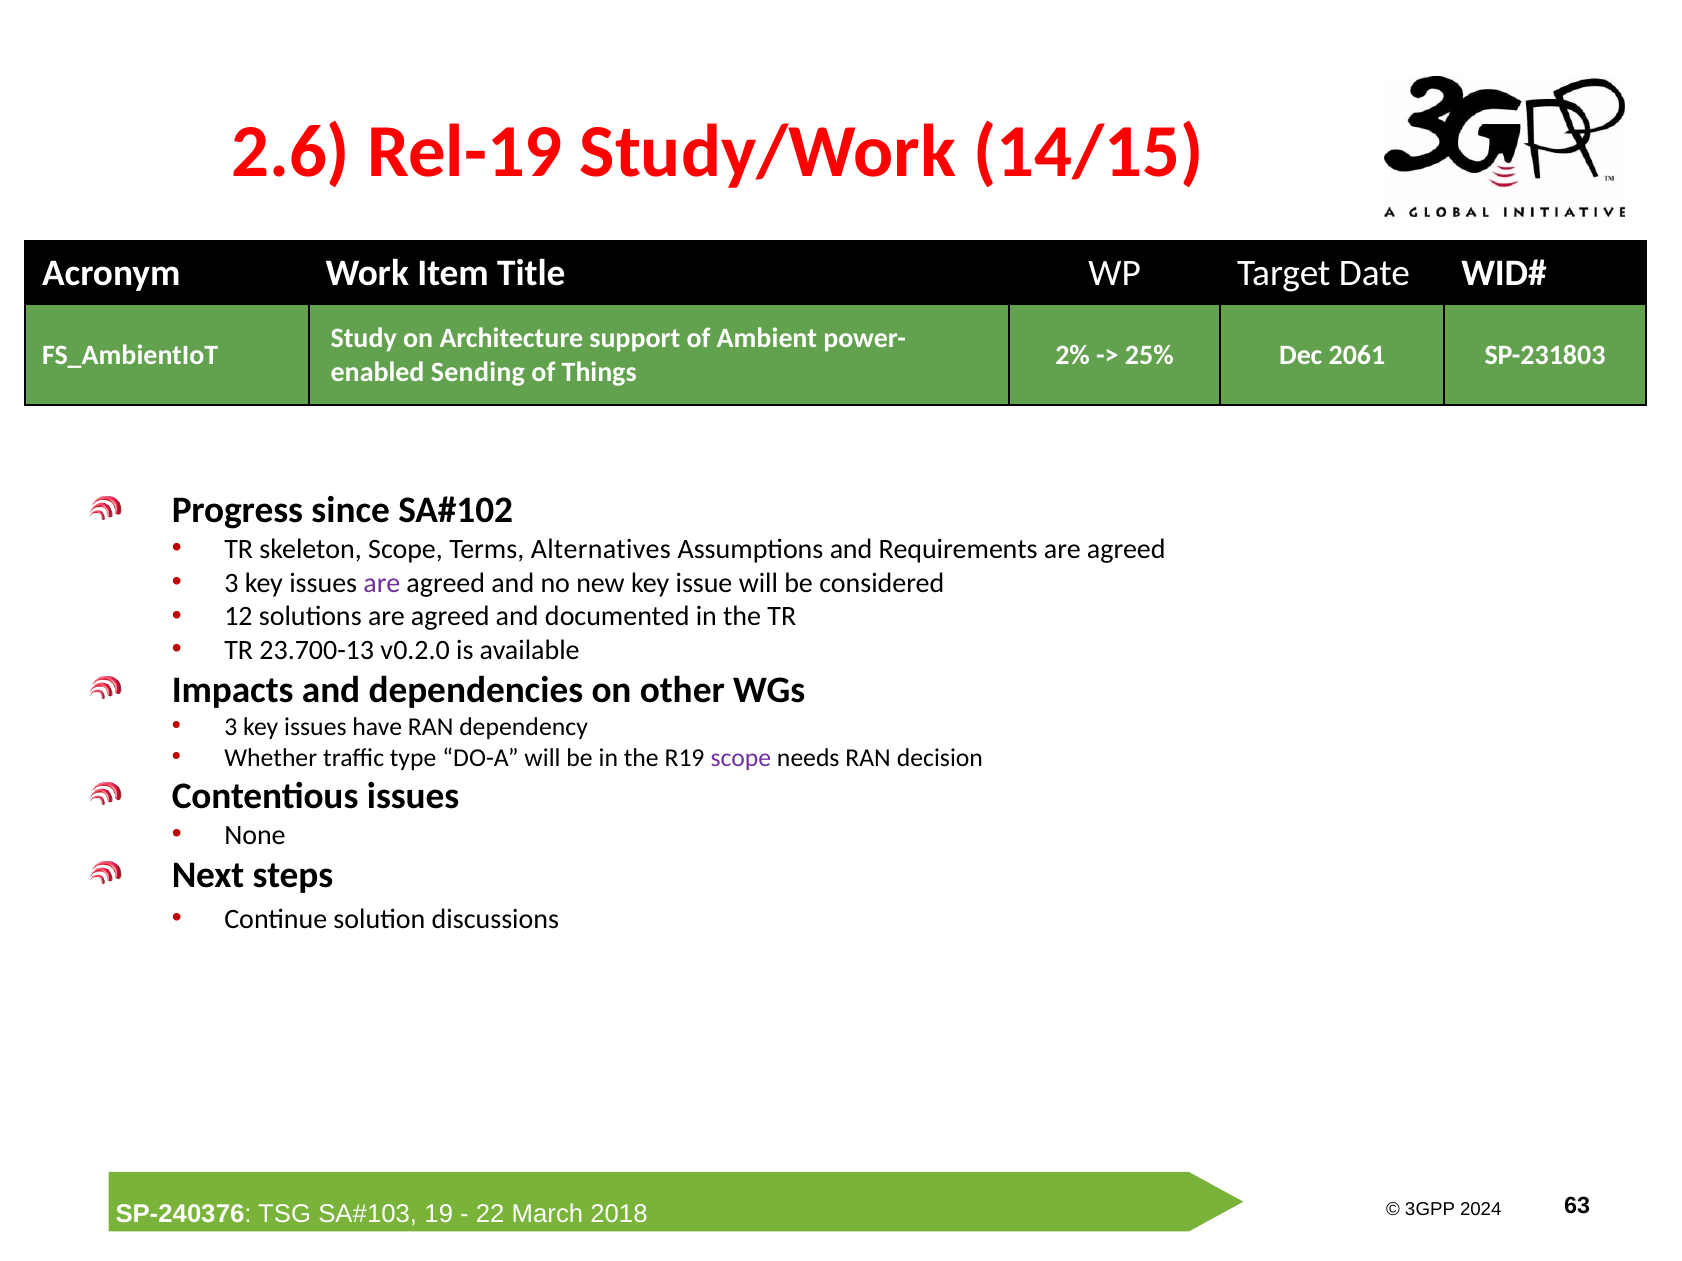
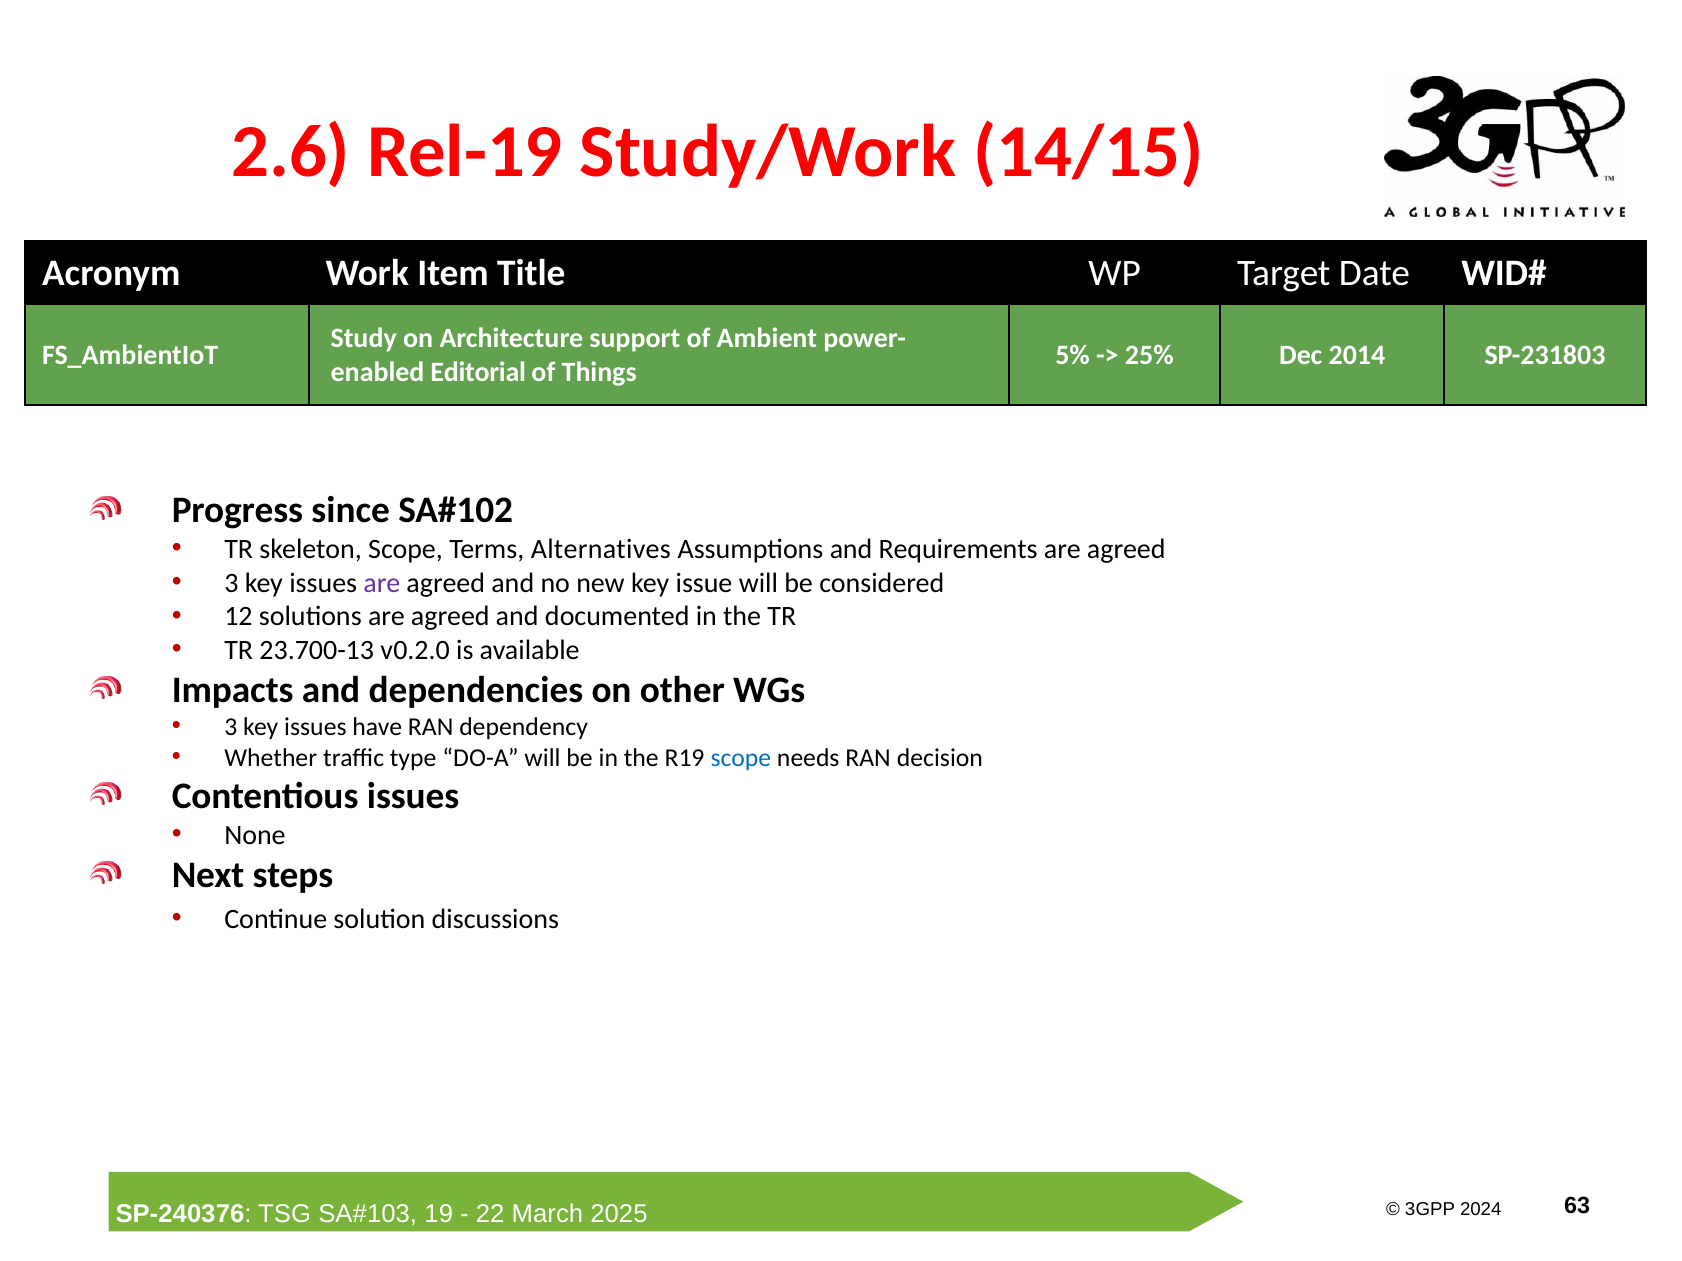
2%: 2% -> 5% (1073, 355)
2061: 2061 -> 2014 (1357, 355)
Sending: Sending -> Editorial (478, 372)
scope colour: purple -> blue (741, 758)
2018: 2018 -> 2025 (619, 1214)
